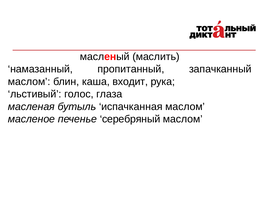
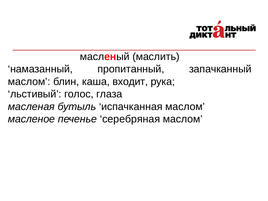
серебряный: серебряный -> серебряная (130, 119)
